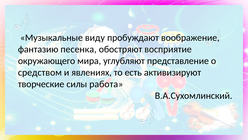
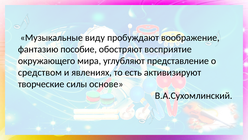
песенка: песенка -> пособие (79, 49)
работа: работа -> основе (106, 84)
